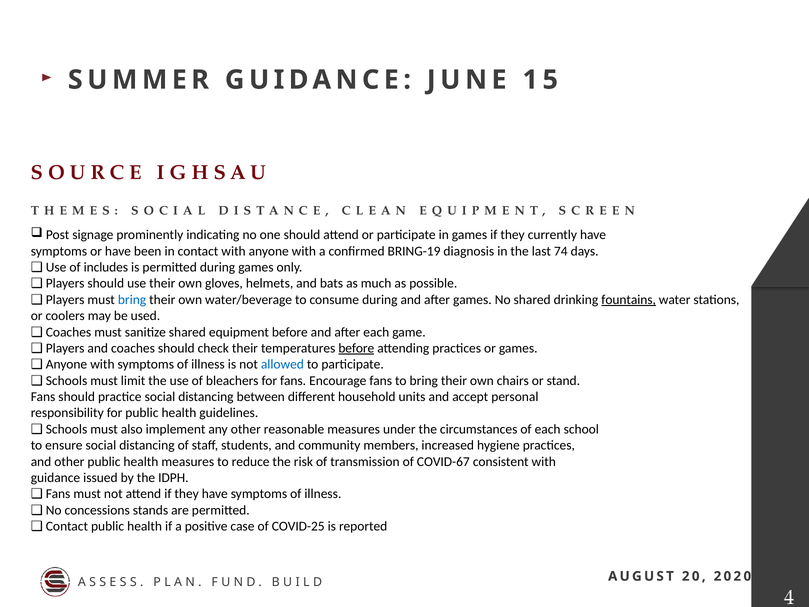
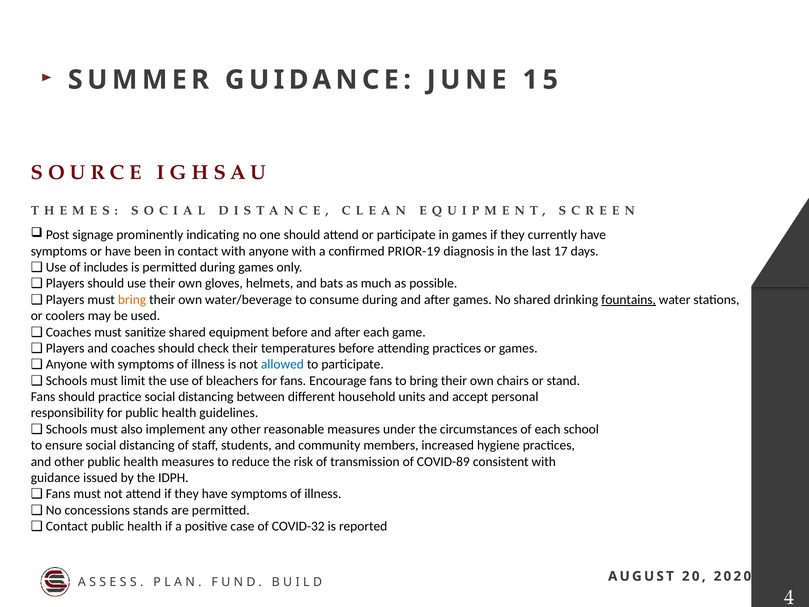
BRING-19: BRING-19 -> PRIOR-19 (414, 251)
74: 74 -> 17 (561, 251)
bring colour: blue -> orange (132, 300)
before underline: present -> none (356, 348)
COVID-67: COVID-67 -> COVID-89 (443, 461)
COVID-25: COVID-25 -> COVID-32 (298, 526)
